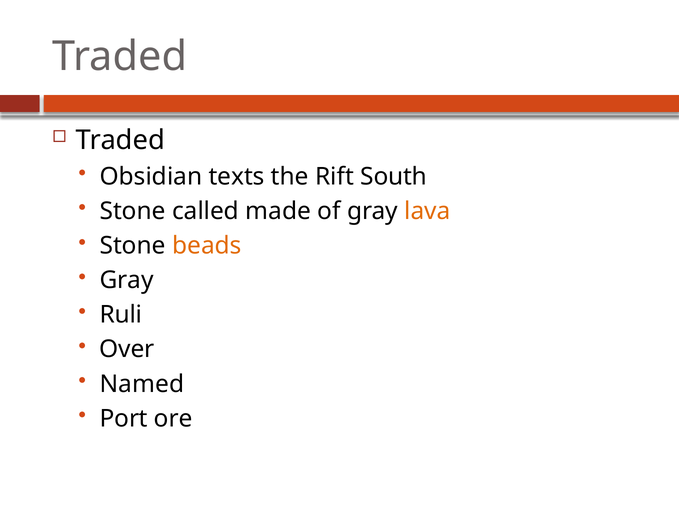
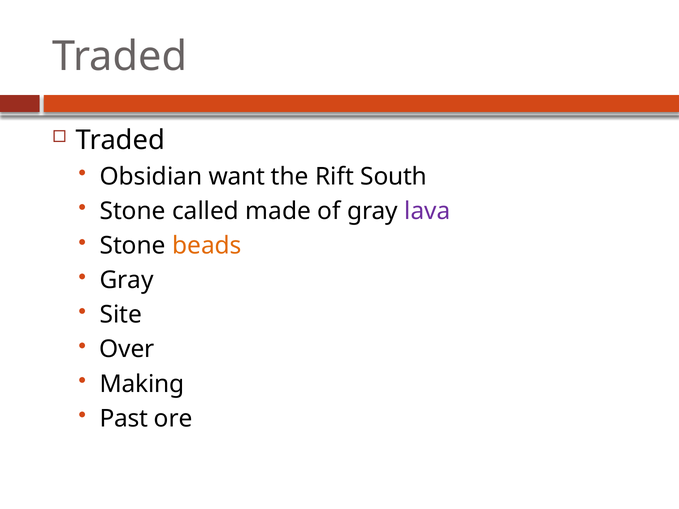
texts: texts -> want (237, 177)
lava colour: orange -> purple (427, 211)
Ruli: Ruli -> Site (121, 315)
Named: Named -> Making (142, 384)
Port: Port -> Past (124, 419)
